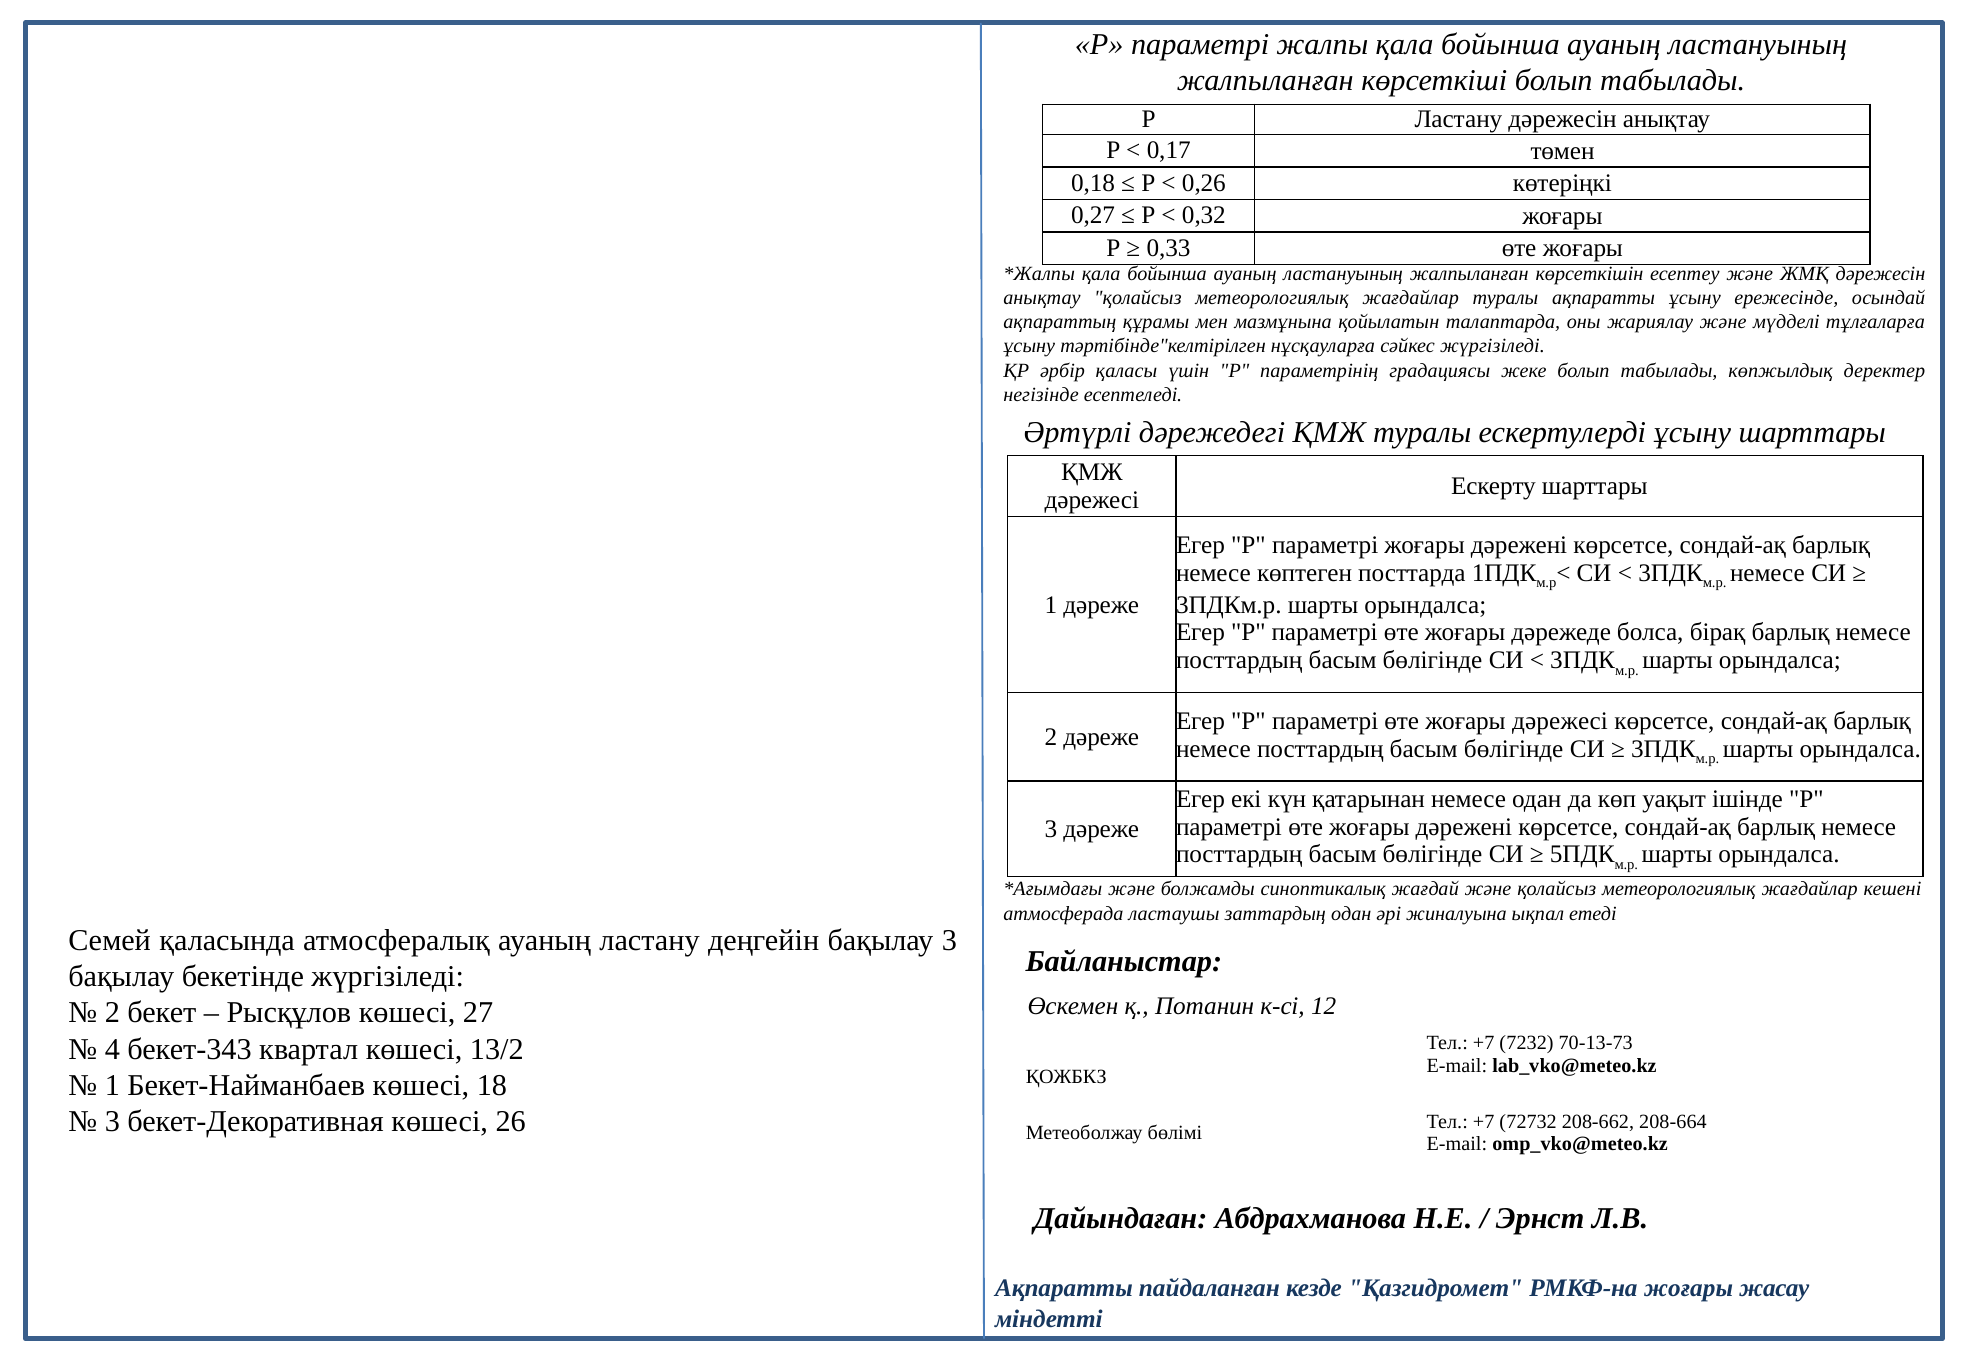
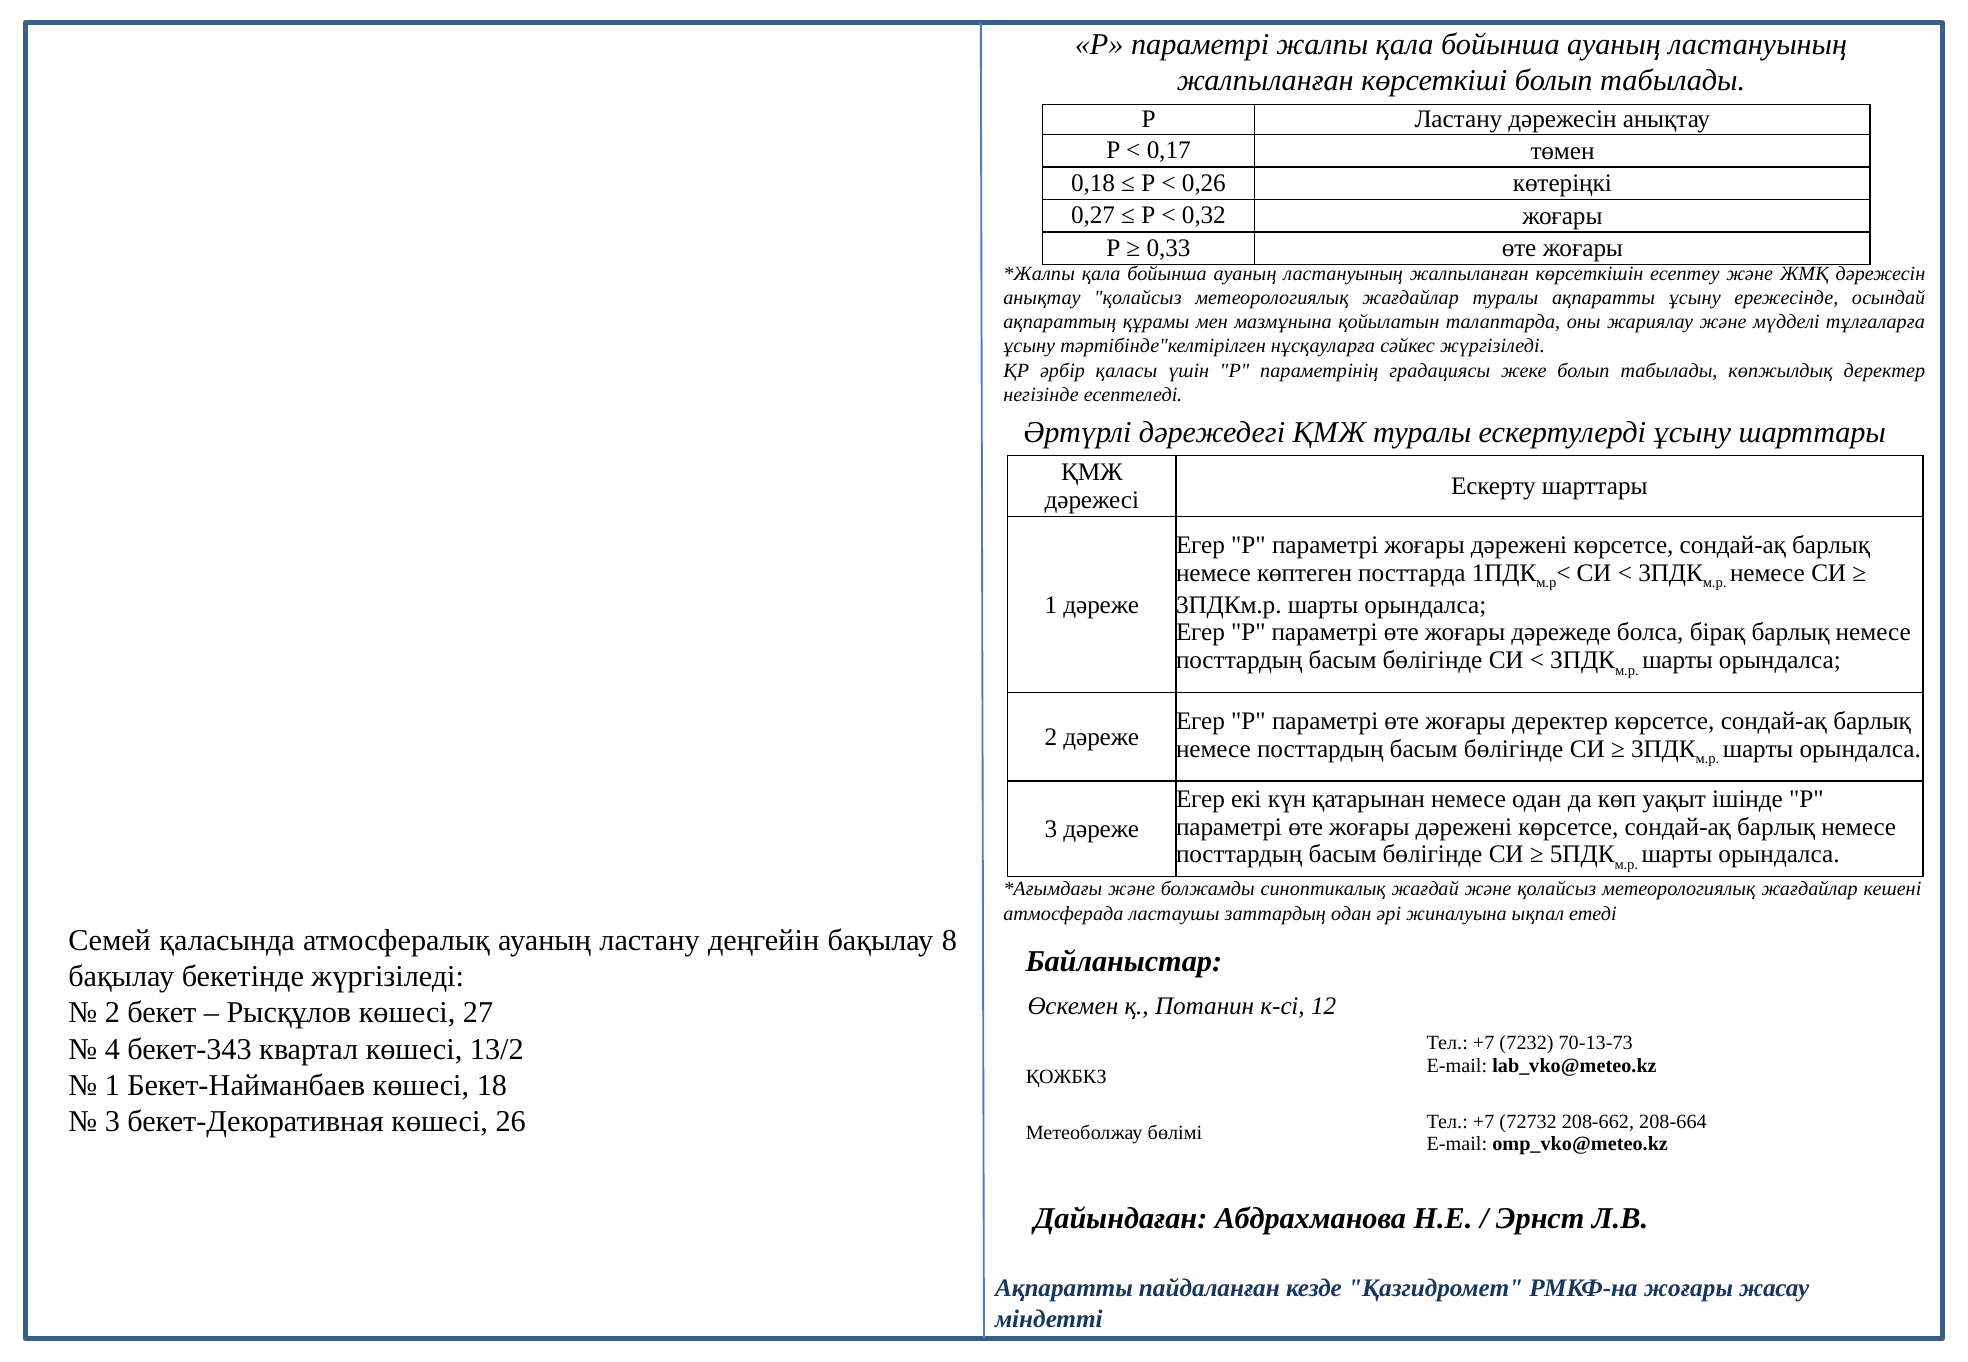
жоғары дәрежесі: дәрежесі -> деректер (1560, 721)
бақылау 3: 3 -> 8 (949, 941)
